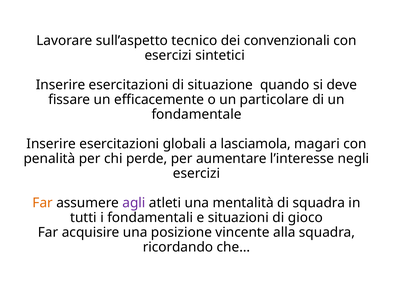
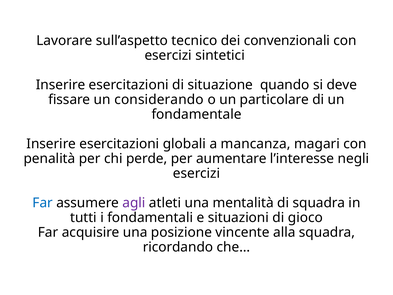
efficacemente: efficacemente -> considerando (159, 100)
lasciamola: lasciamola -> mancanza (256, 144)
Far colour: orange -> blue (43, 203)
